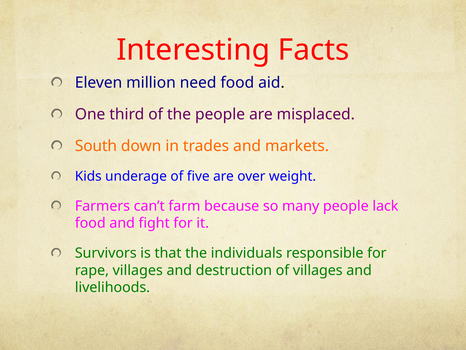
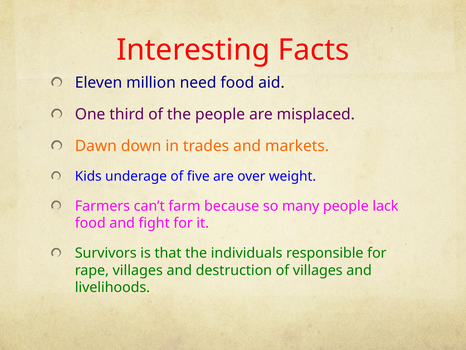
South: South -> Dawn (96, 146)
